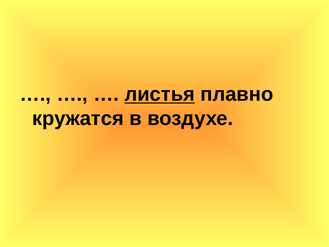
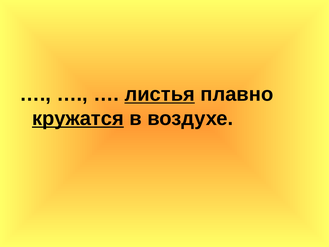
кружатся underline: none -> present (78, 118)
